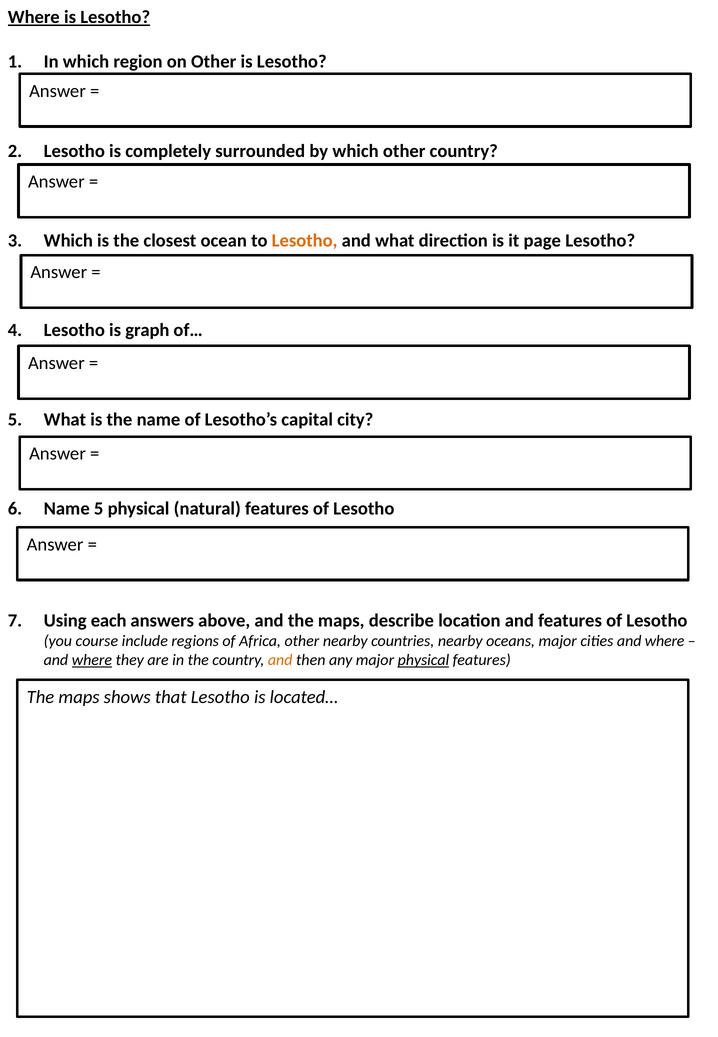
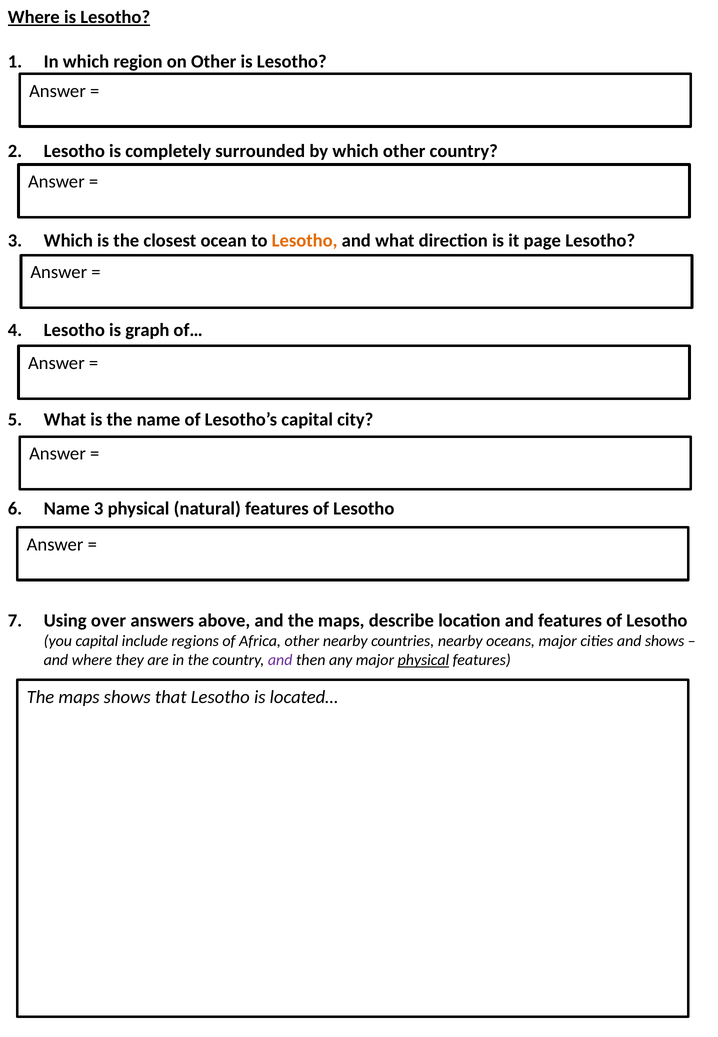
Name 5: 5 -> 3 (99, 509)
each: each -> over (109, 621)
you course: course -> capital (97, 641)
cities and where: where -> shows (665, 641)
where underline: present -> none (92, 660)
and colour: orange -> purple (280, 660)
